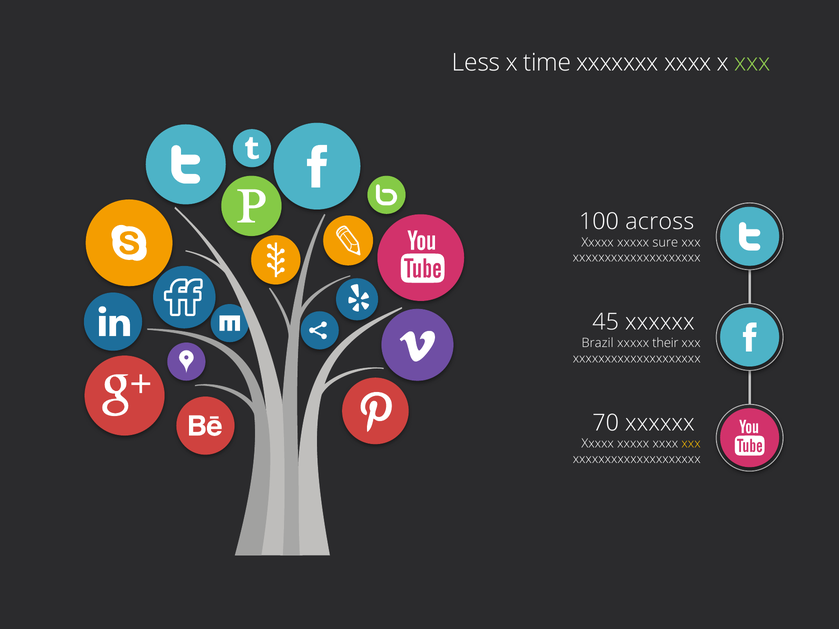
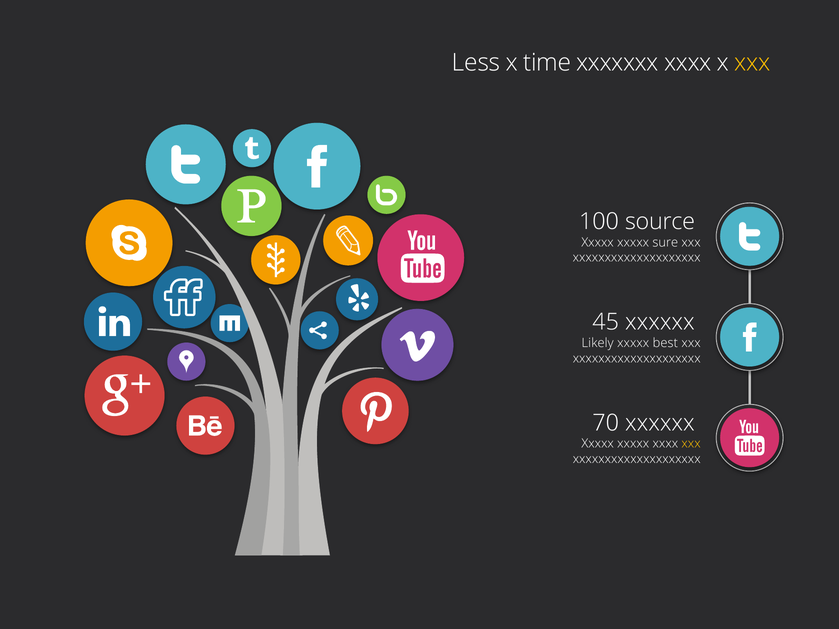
xxx colour: light green -> yellow (753, 63)
across: across -> source (660, 222)
Brazil: Brazil -> Likely (598, 343)
their: their -> best (665, 343)
